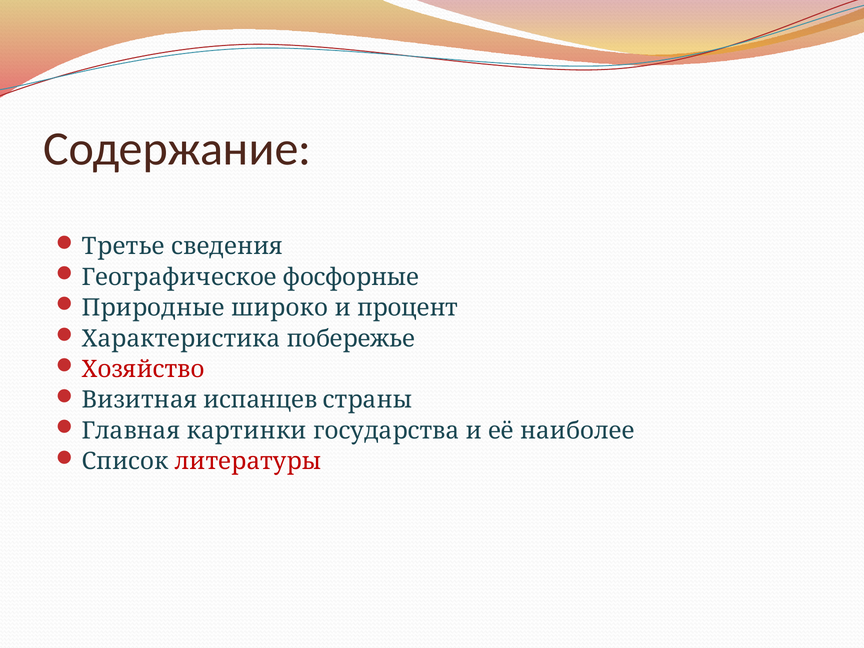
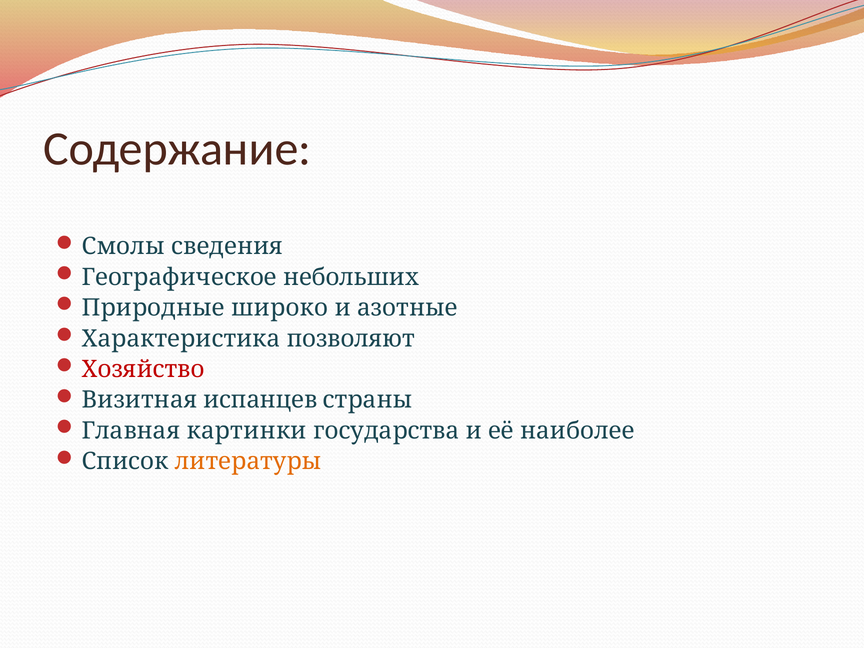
Третье: Третье -> Смолы (123, 246)
фосфорные: фосфорные -> небольших (351, 277)
процент: процент -> азотные (407, 308)
побережье: побережье -> позволяют (351, 339)
литературы colour: red -> orange (248, 461)
